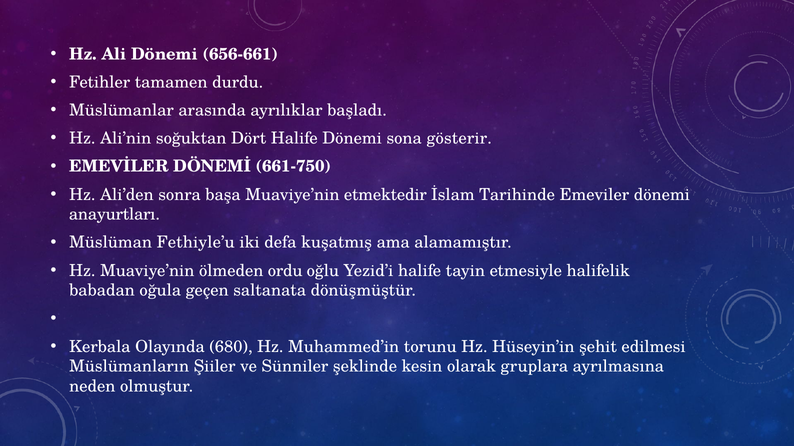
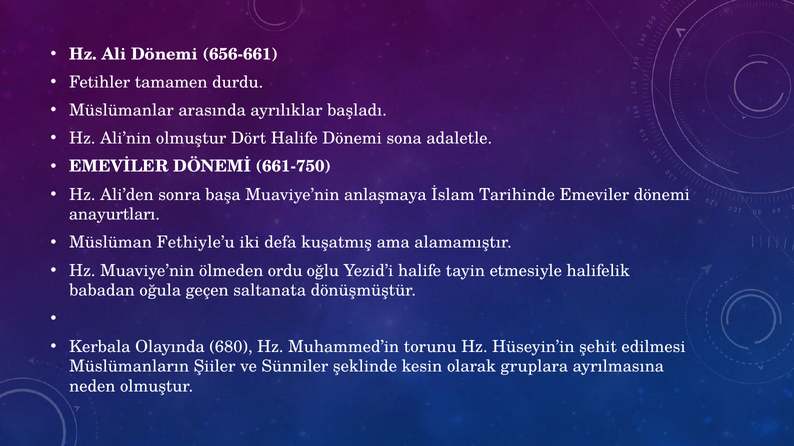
Ali’nin soğuktan: soğuktan -> olmuştur (191, 139)
gösterir: gösterir -> adaletle (459, 139)
etmektedir: etmektedir -> anlaşmaya (385, 195)
